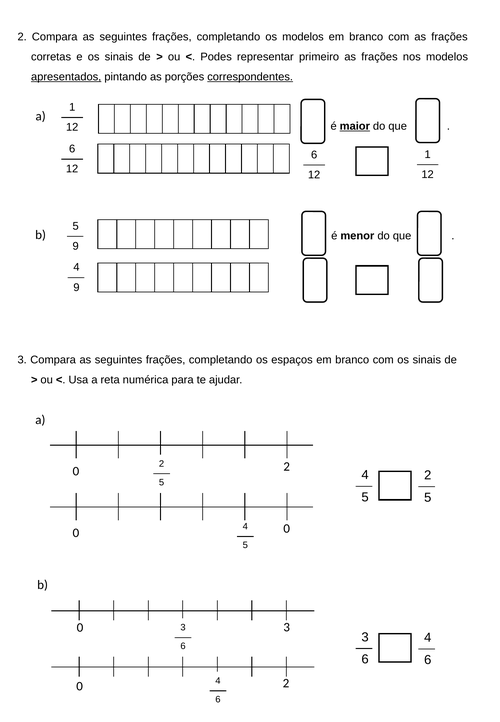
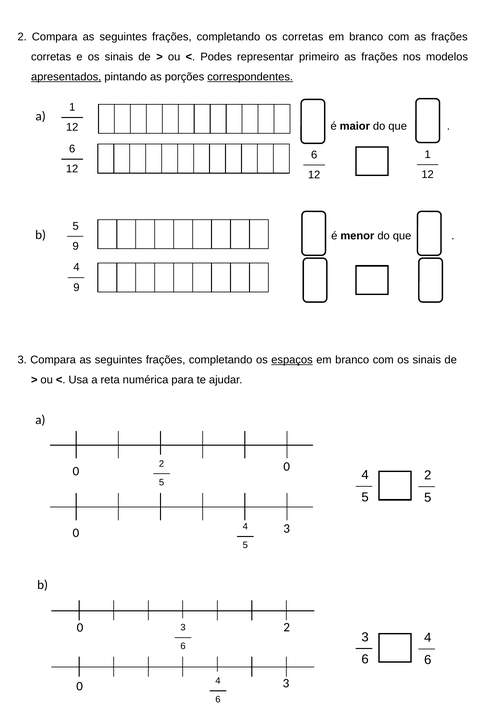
os modelos: modelos -> corretas (303, 37)
maior underline: present -> none (355, 126)
espaços underline: none -> present (292, 360)
2: 2 -> 0 (287, 467)
0: 0 -> 3 (287, 529)
3: 3 -> 2 (287, 627)
2: 2 -> 3 (286, 683)
